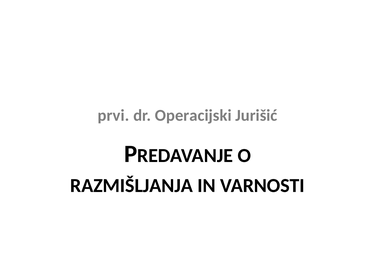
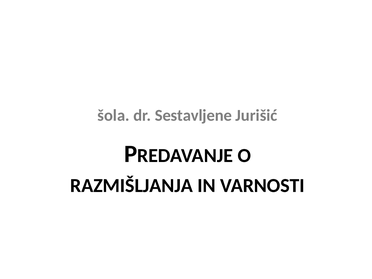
prvi: prvi -> šola (114, 115)
Operacijski: Operacijski -> Sestavljene (193, 115)
